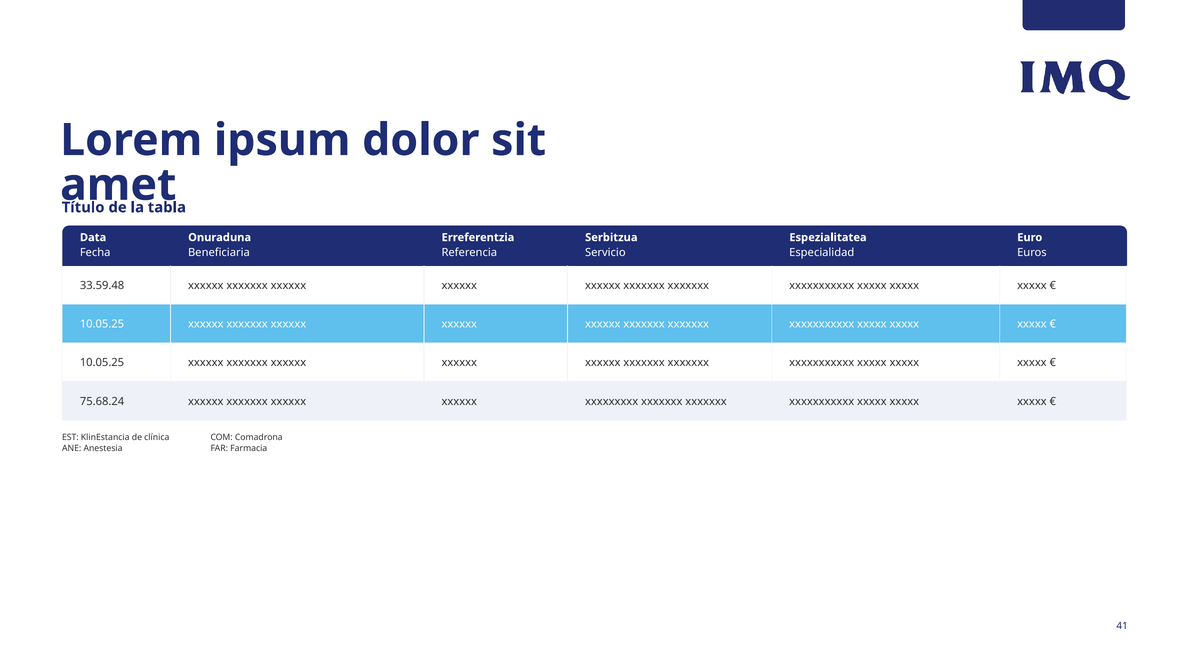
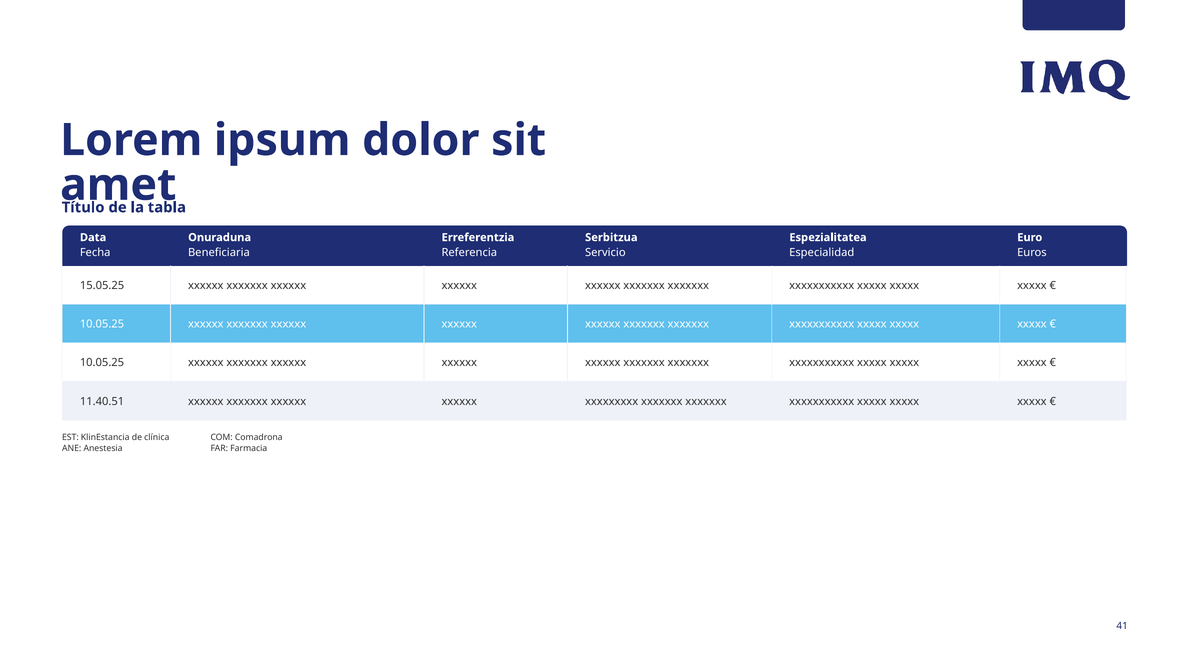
33.59.48: 33.59.48 -> 15.05.25 (102, 285)
75.68.24: 75.68.24 -> 11.40.51 (102, 401)
